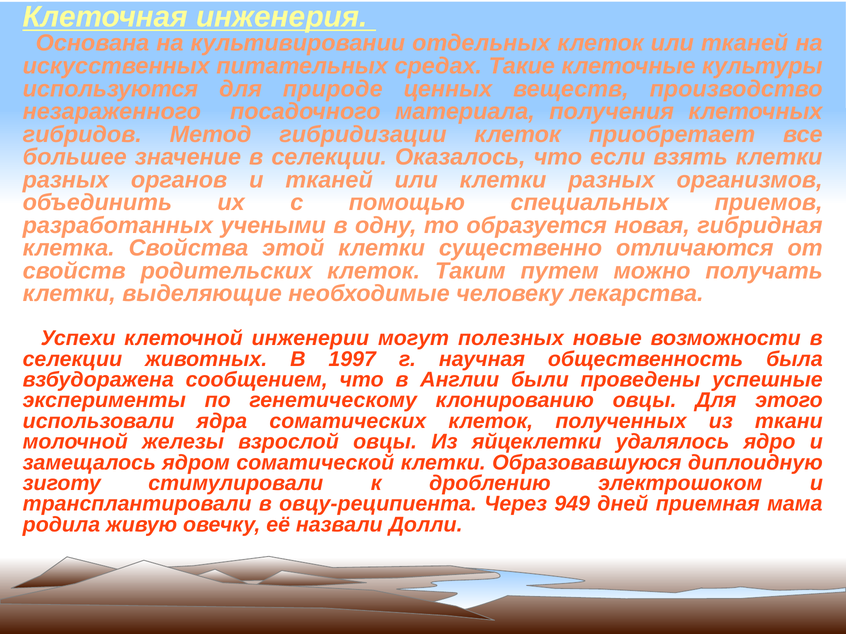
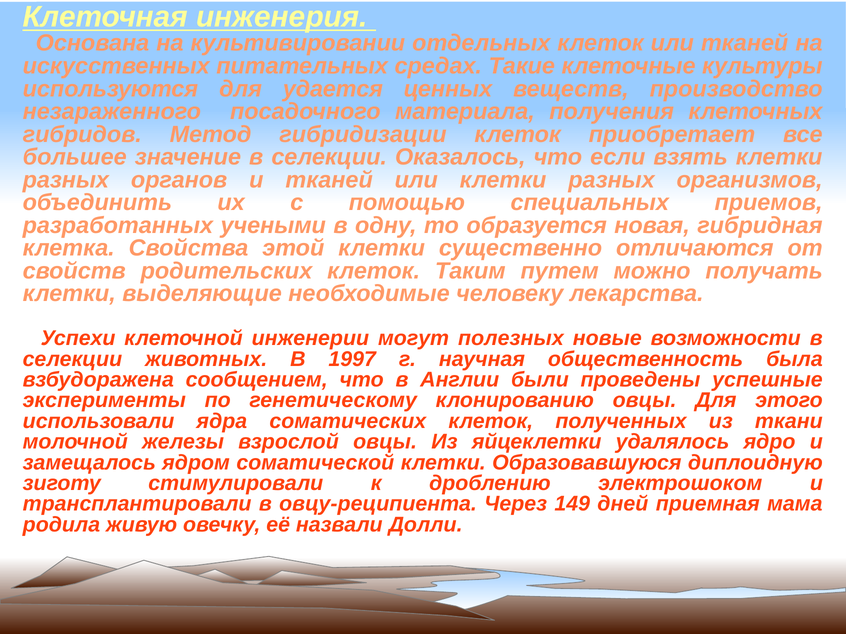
природе: природе -> удается (333, 89)
949: 949 -> 149 (572, 504)
